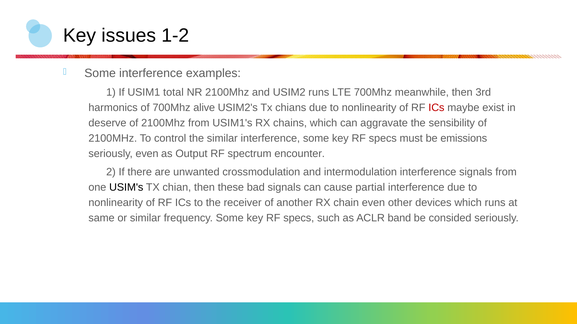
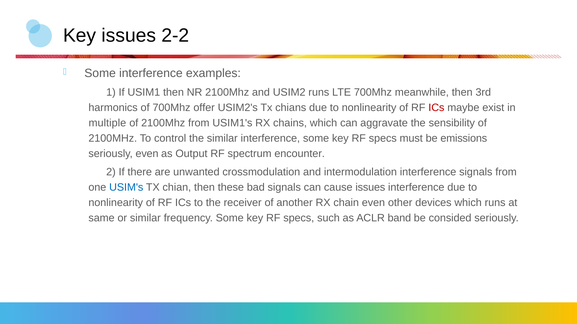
1-2: 1-2 -> 2-2 (175, 36)
USIM1 total: total -> then (173, 93)
alive: alive -> offer (204, 108)
deserve: deserve -> multiple (107, 123)
USIM's colour: black -> blue (126, 188)
cause partial: partial -> issues (370, 188)
